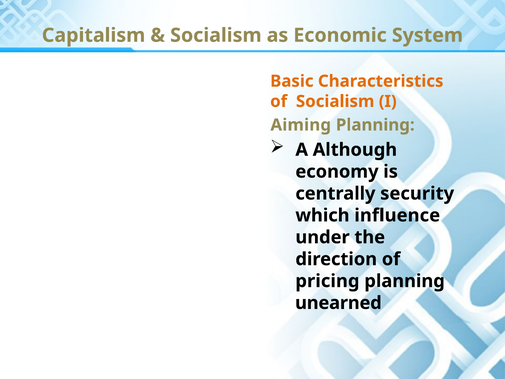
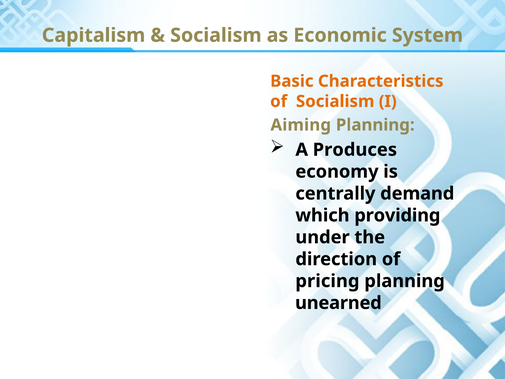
Although: Although -> Produces (355, 150)
security: security -> demand (417, 193)
influence: influence -> providing (397, 215)
